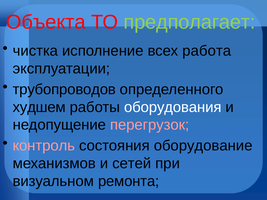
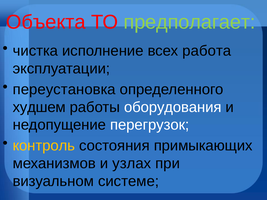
трубопроводов: трубопроводов -> переустановка (64, 89)
перегрузок colour: pink -> white (150, 125)
контроль colour: pink -> yellow (44, 146)
оборудование: оборудование -> примыкающих (203, 146)
сетей: сетей -> узлах (132, 164)
ремонта: ремонта -> системе (129, 181)
